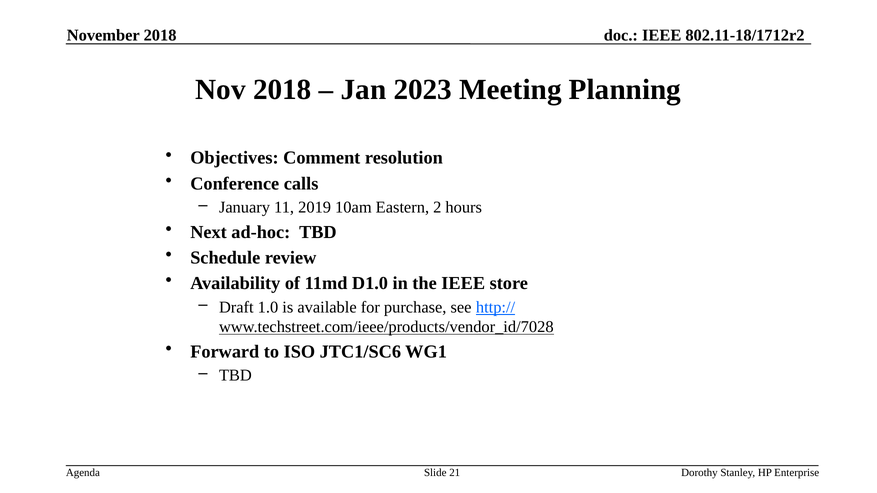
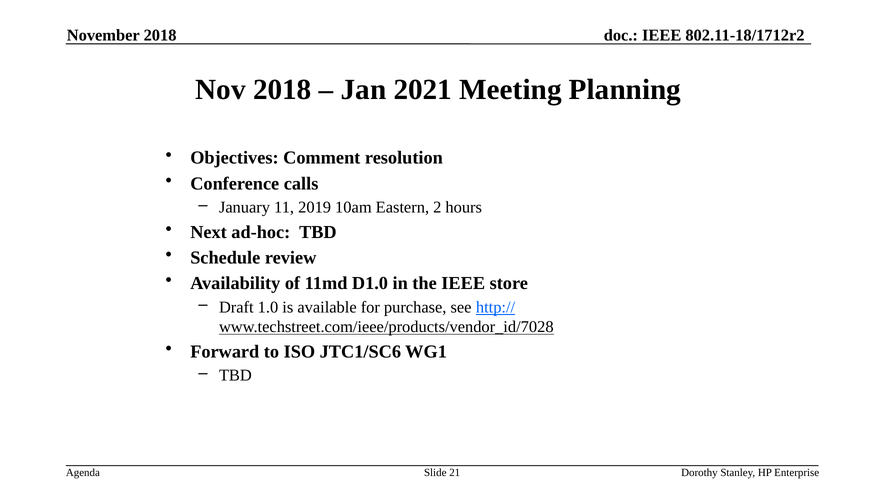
2023: 2023 -> 2021 (423, 90)
